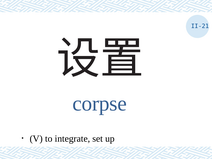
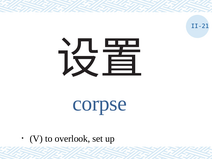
integrate: integrate -> overlook (72, 139)
